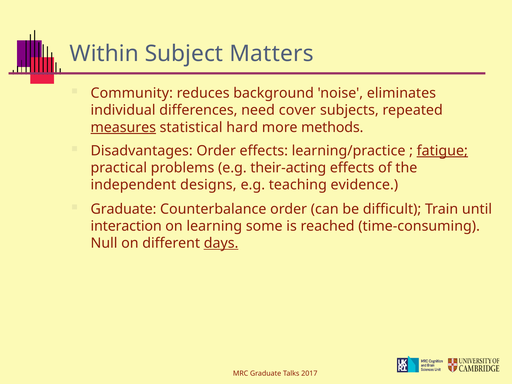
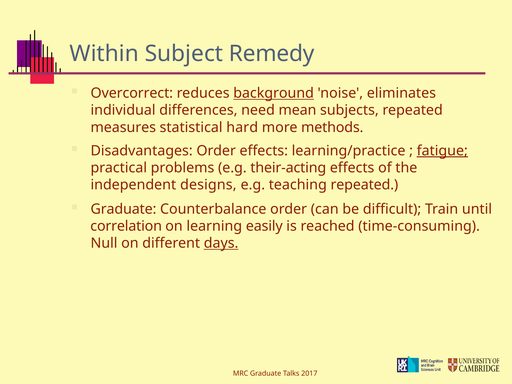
Matters: Matters -> Remedy (272, 54)
Community: Community -> Overcorrect (132, 93)
background underline: none -> present (274, 93)
cover: cover -> mean (297, 110)
measures underline: present -> none (123, 127)
teaching evidence: evidence -> repeated (364, 185)
interaction: interaction -> correlation (126, 226)
some: some -> easily (264, 226)
